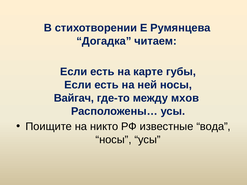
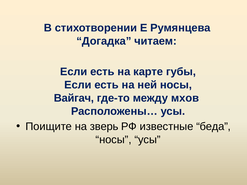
никто: никто -> зверь (104, 127)
вода: вода -> беда (214, 127)
